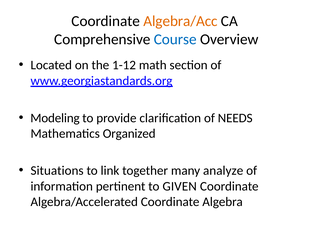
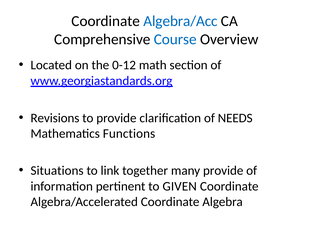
Algebra/Acc colour: orange -> blue (180, 21)
1-12: 1-12 -> 0-12 (124, 65)
Modeling: Modeling -> Revisions (55, 118)
Organized: Organized -> Functions (129, 134)
many analyze: analyze -> provide (223, 170)
